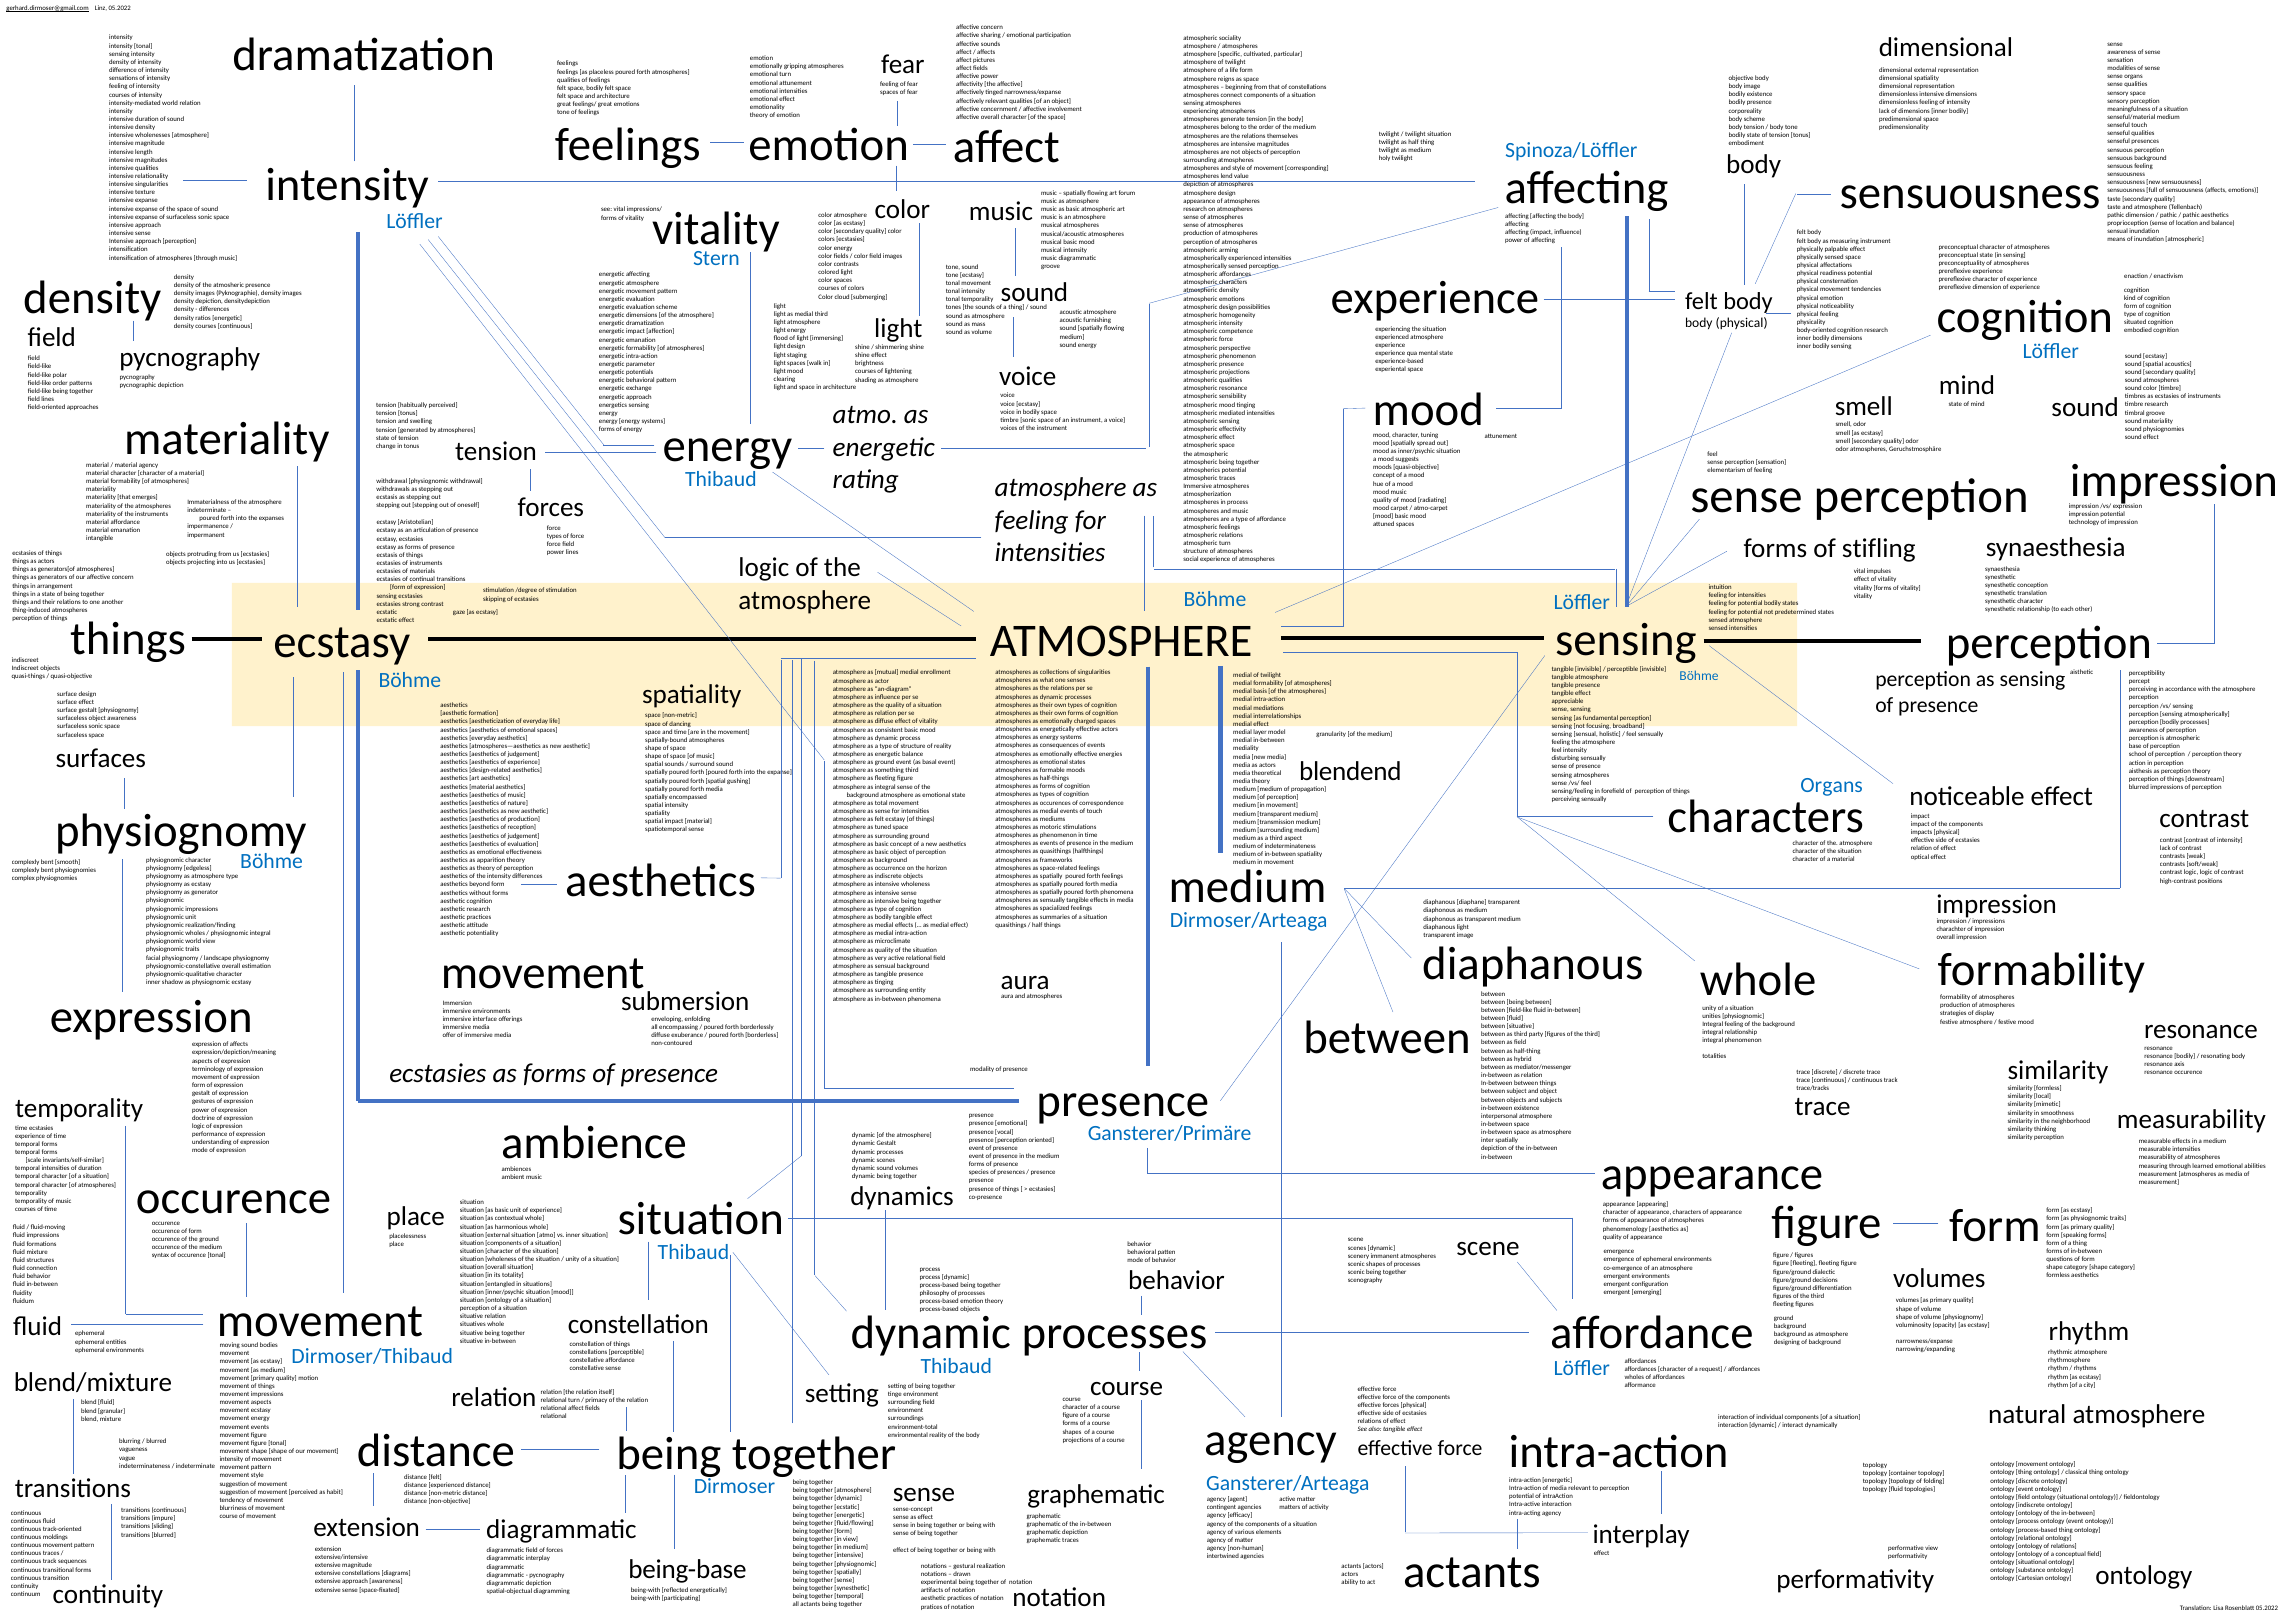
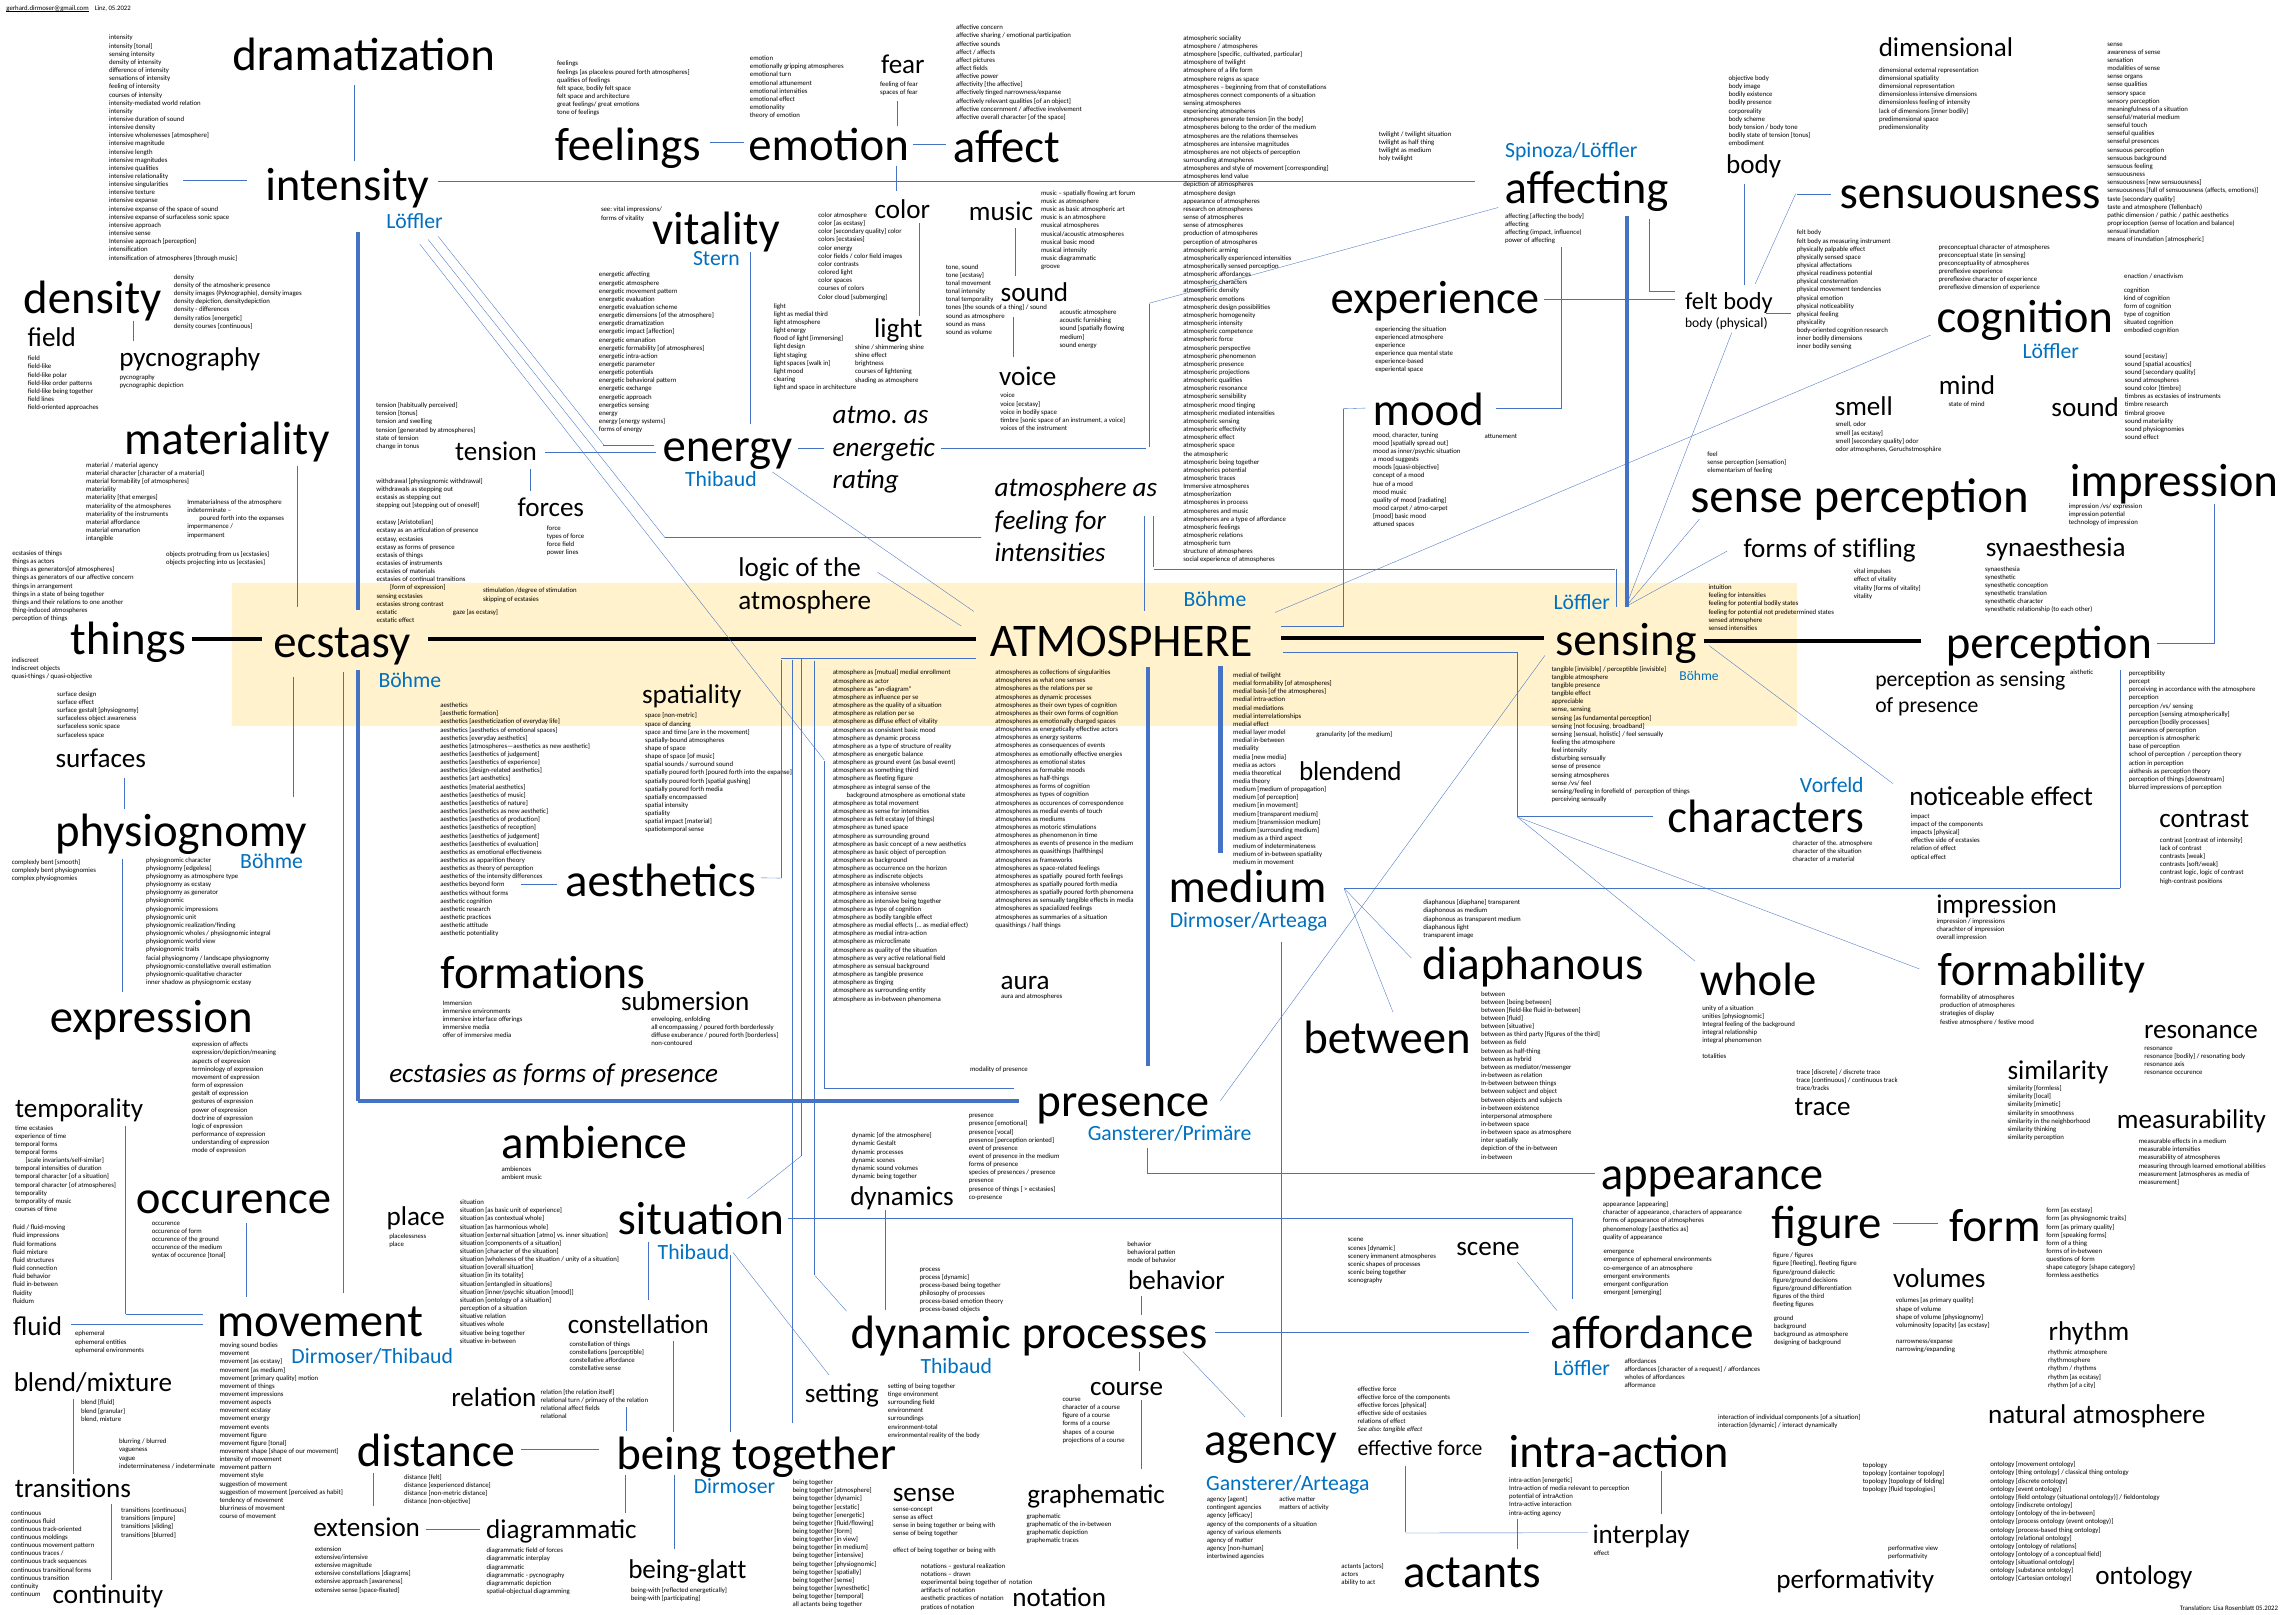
Organs: Organs -> Vorfeld (1832, 785)
movement: movement -> formations (543, 973)
being-base: being-base -> being-glatt (687, 1569)
